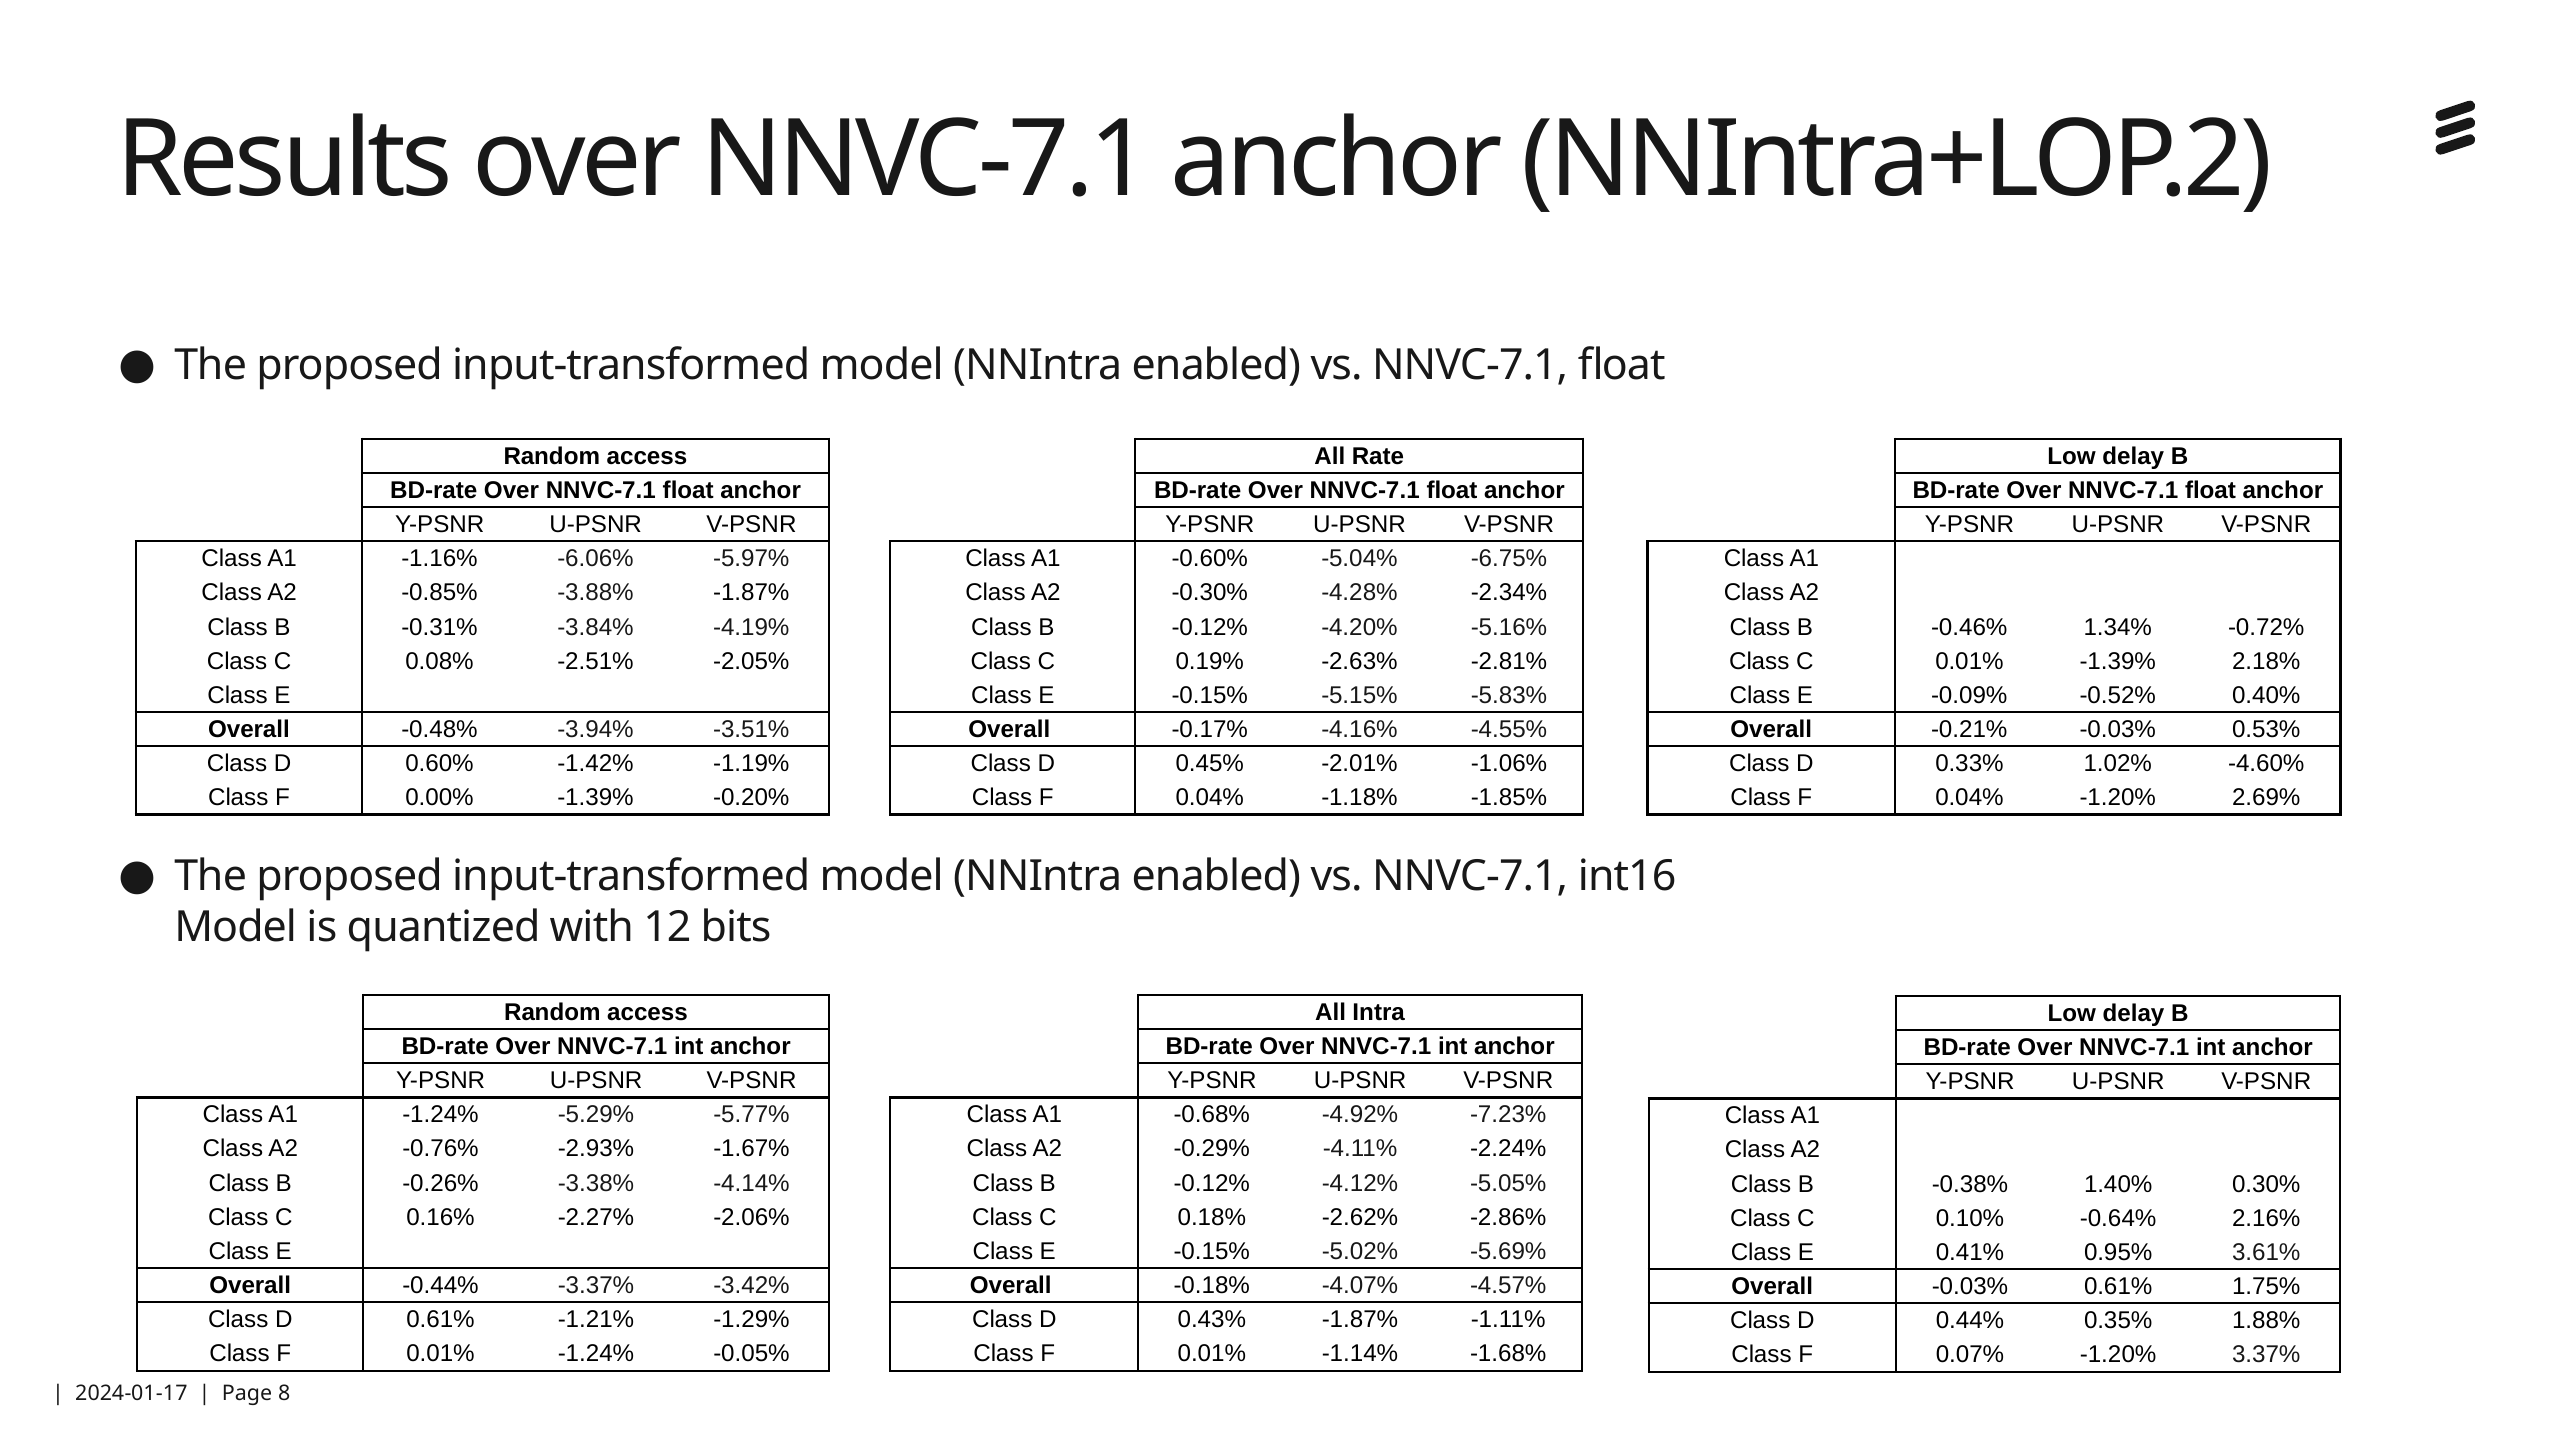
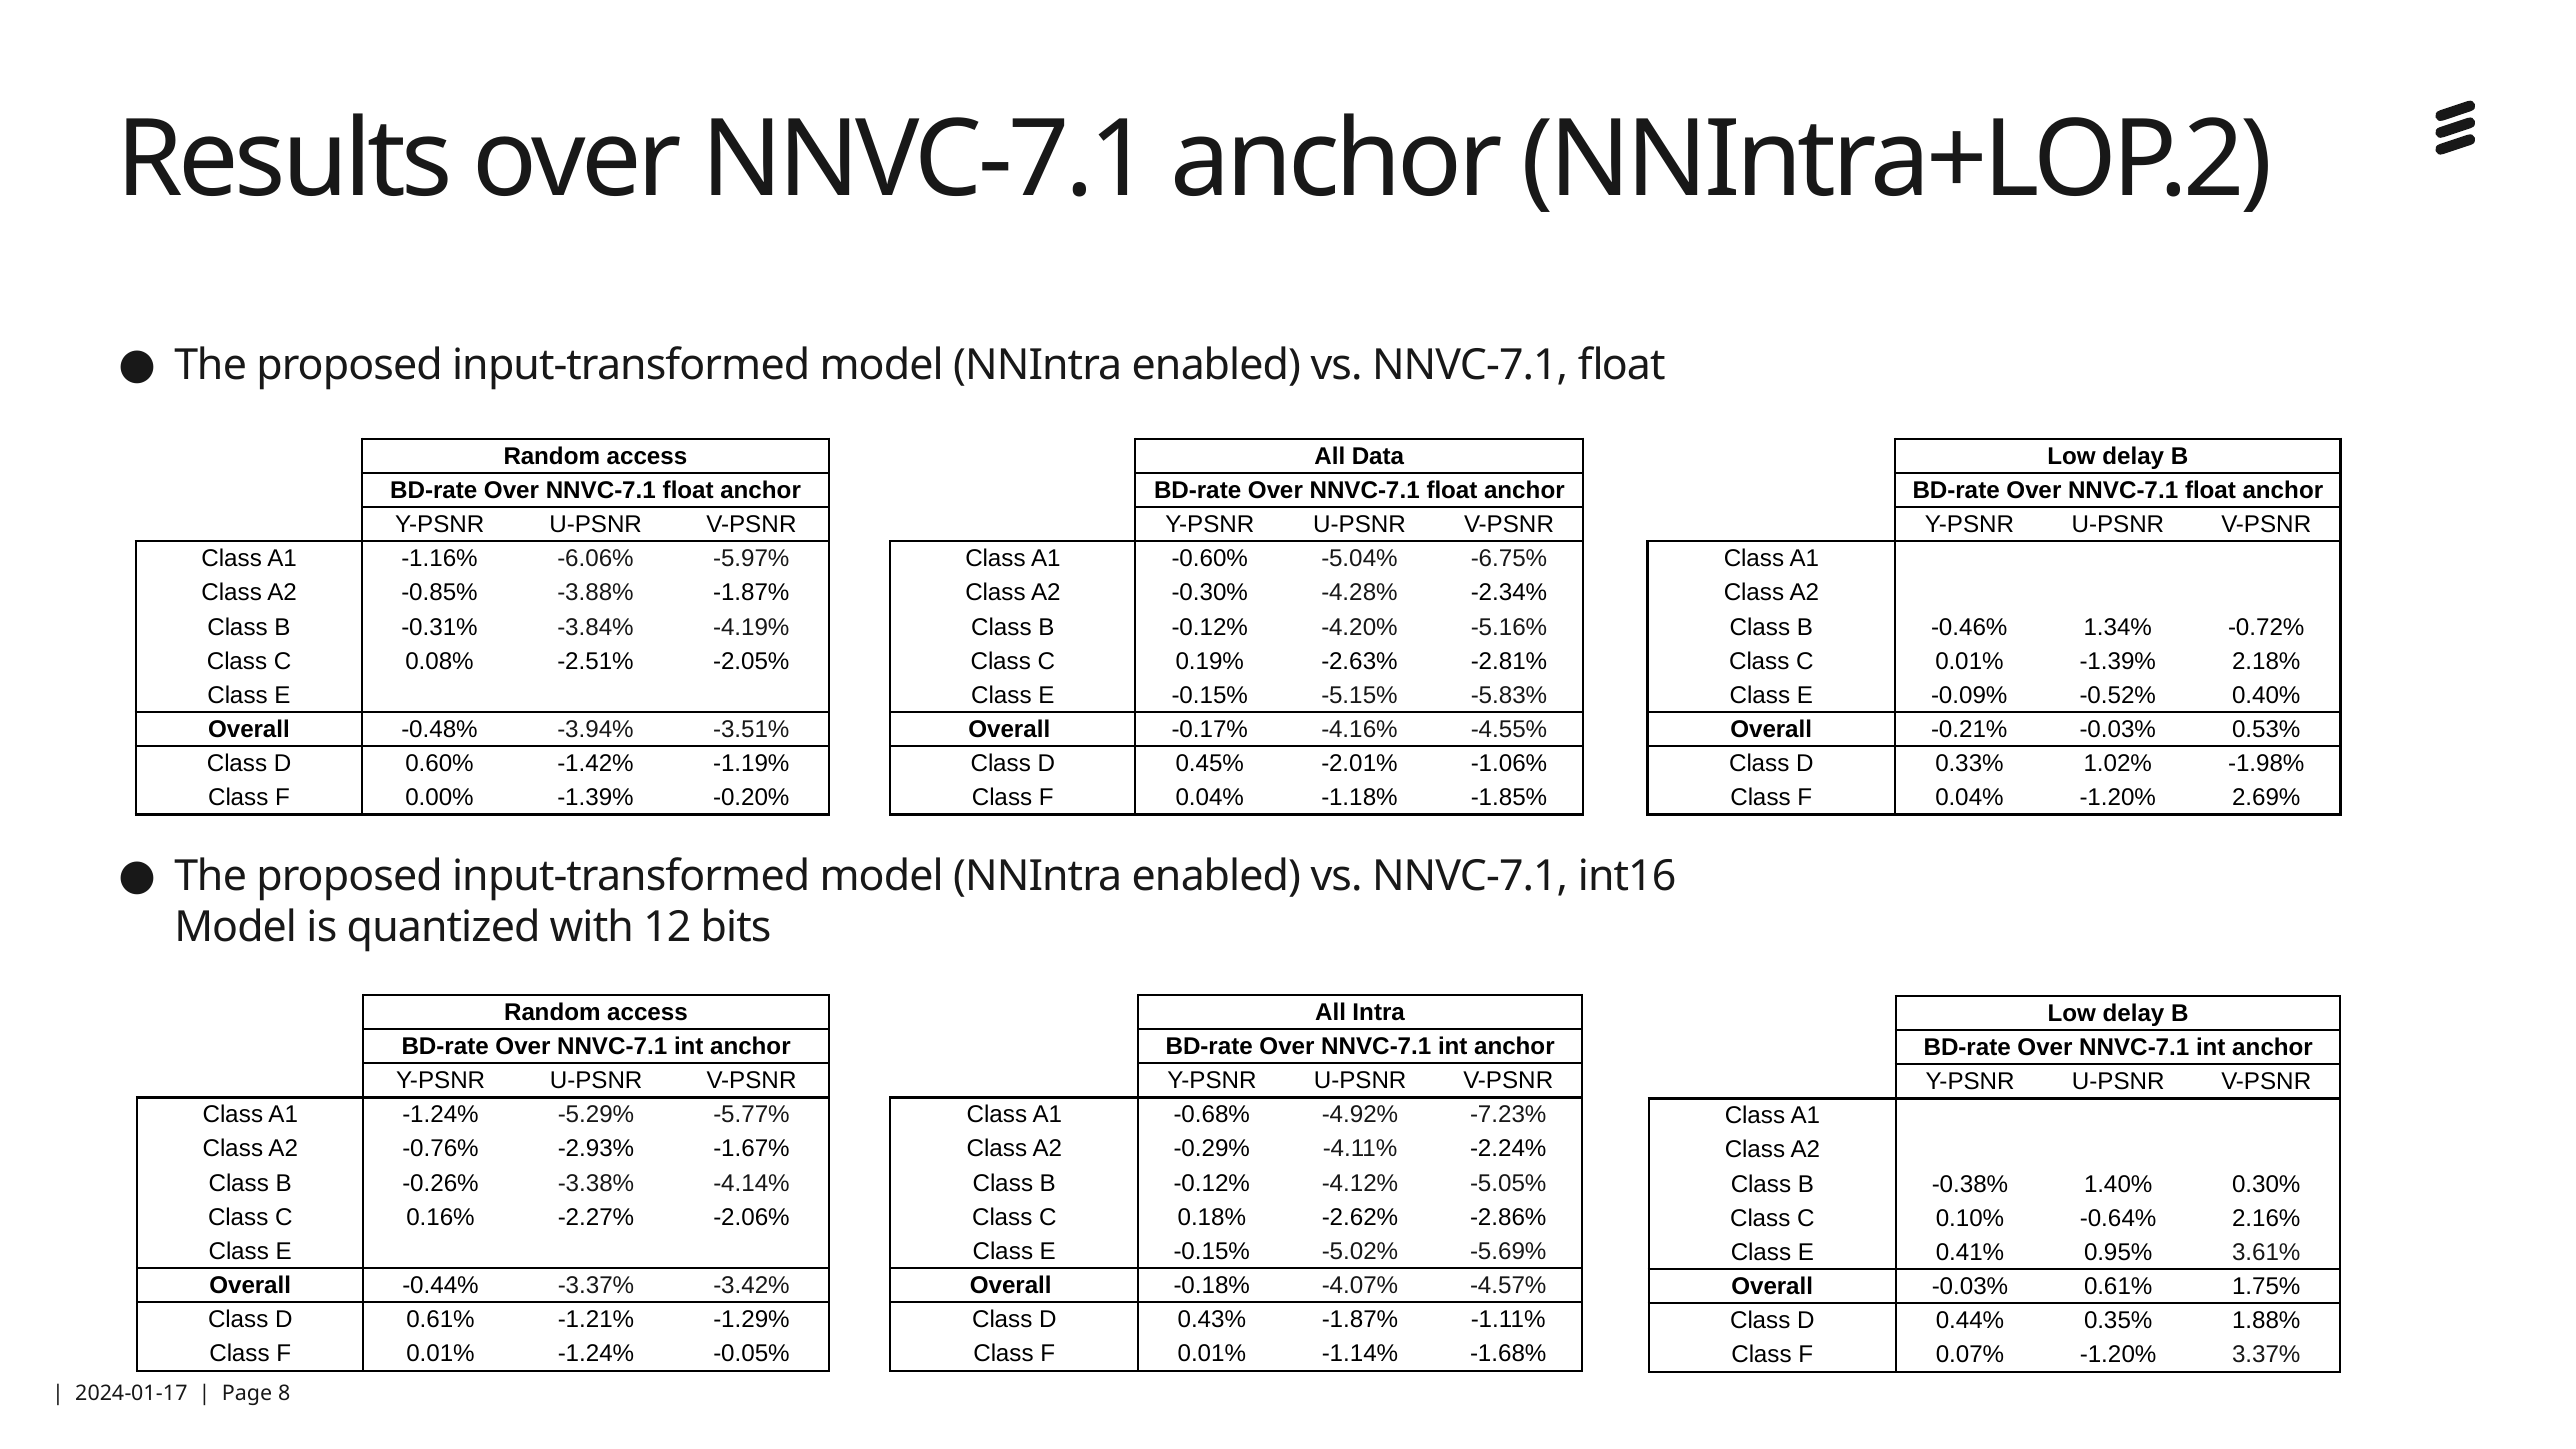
Rate: Rate -> Data (1378, 456)
-4.60%: -4.60% -> -1.98% (2266, 764)
